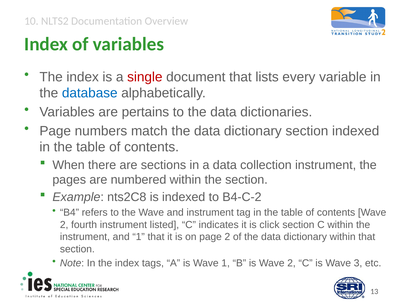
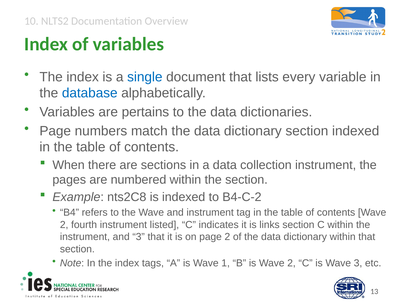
single colour: red -> blue (145, 77)
click: click -> links (270, 225)
and 1: 1 -> 3 (139, 237)
